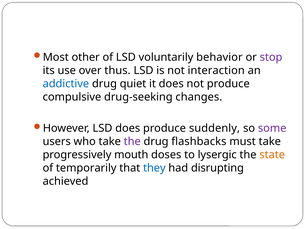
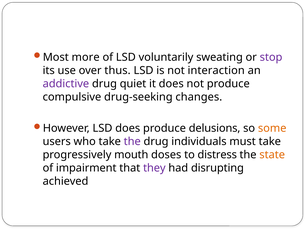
other: other -> more (86, 57)
behavior: behavior -> sweating (219, 57)
addictive colour: blue -> purple (66, 84)
suddenly: suddenly -> delusions (215, 128)
some colour: purple -> orange (272, 128)
flashbacks: flashbacks -> individuals (199, 141)
lysergic: lysergic -> distress (217, 155)
temporarily: temporarily -> impairment (86, 168)
they colour: blue -> purple (154, 168)
